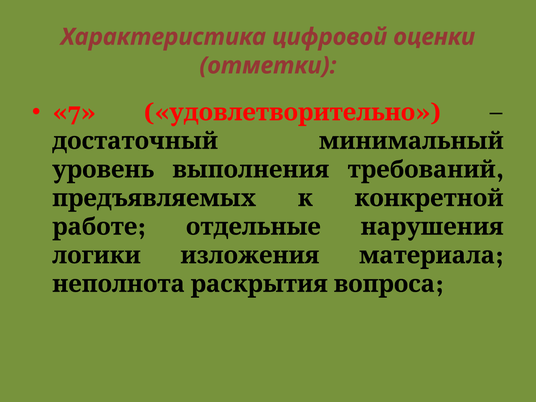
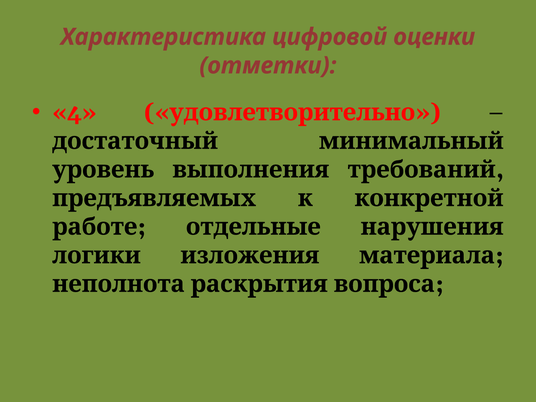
7: 7 -> 4 (74, 112)
